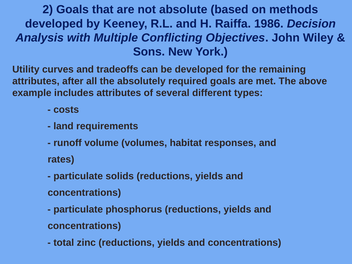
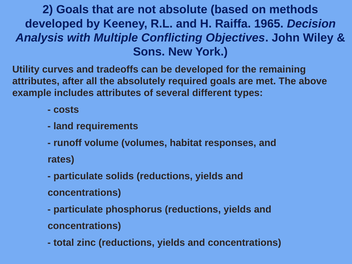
1986: 1986 -> 1965 (269, 24)
